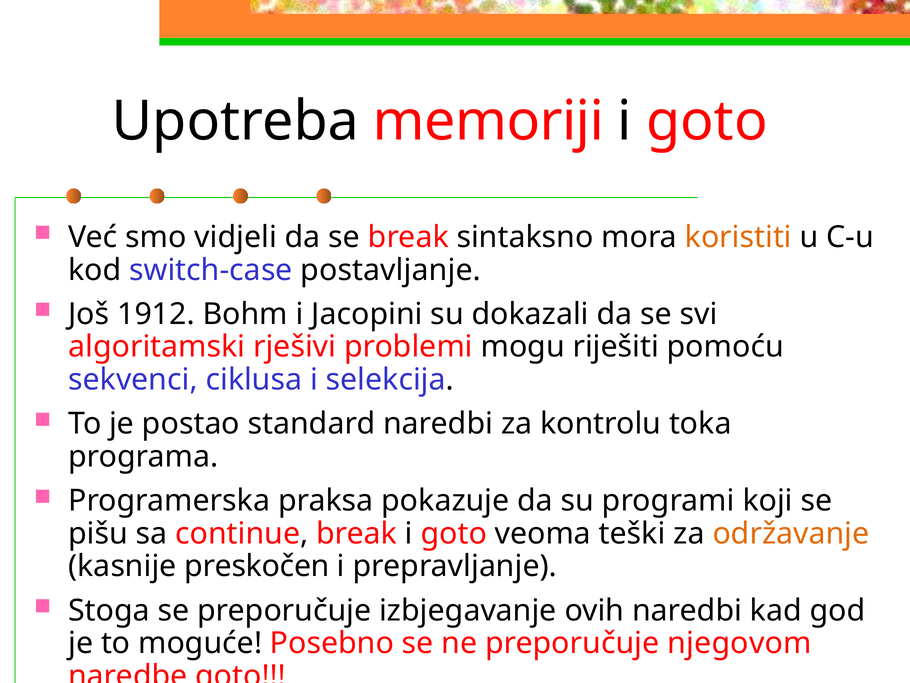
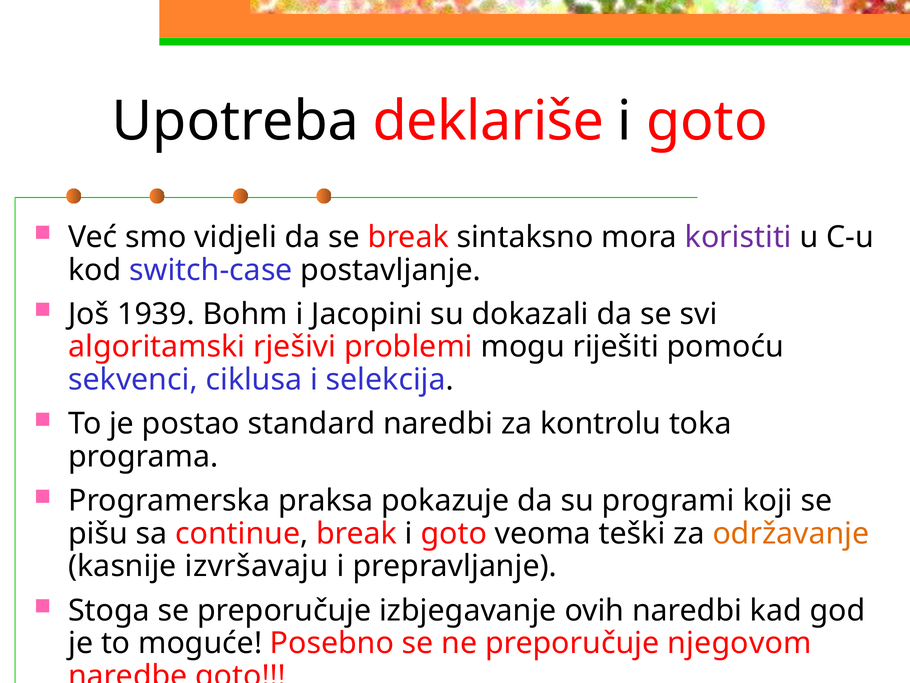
memoriji: memoriji -> deklariše (488, 121)
koristiti colour: orange -> purple (738, 237)
1912: 1912 -> 1939 (156, 314)
preskočen: preskočen -> izvršavaju (257, 566)
